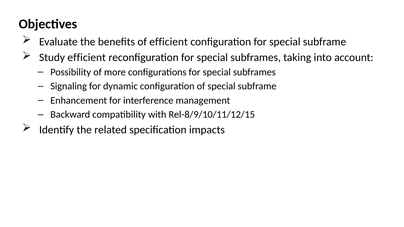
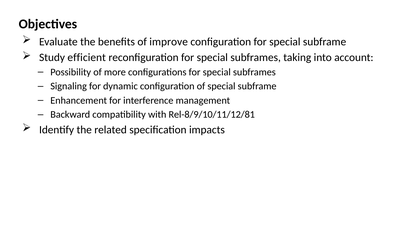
of efficient: efficient -> improve (169, 42)
Rel-8/9/10/11/12/15: Rel-8/9/10/11/12/15 -> Rel-8/9/10/11/12/81 (212, 115)
